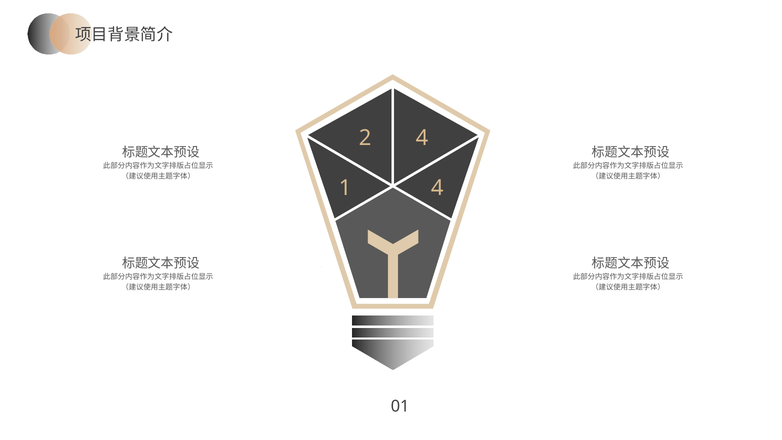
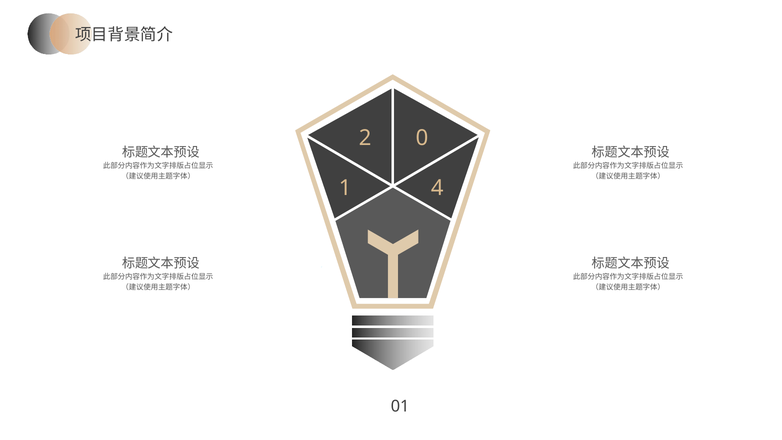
2 4: 4 -> 0 (422, 138)
